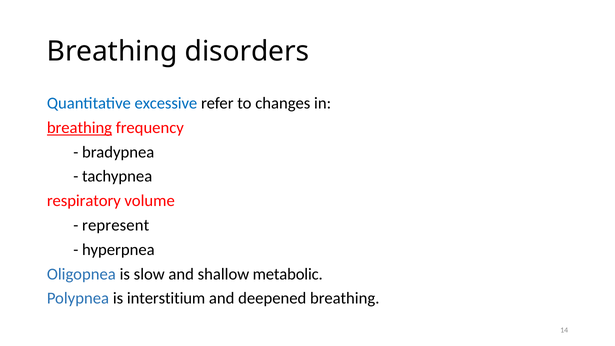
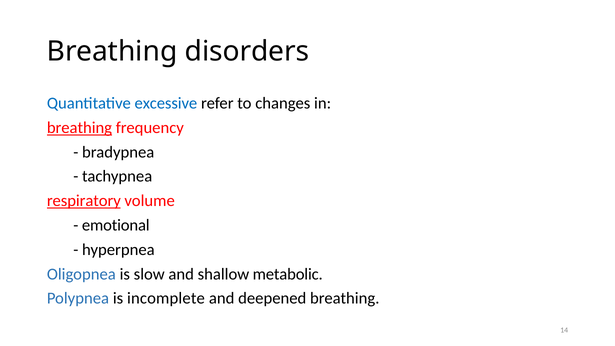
respiratory underline: none -> present (84, 201)
represent: represent -> emotional (116, 225)
interstitium: interstitium -> incomplete (166, 298)
